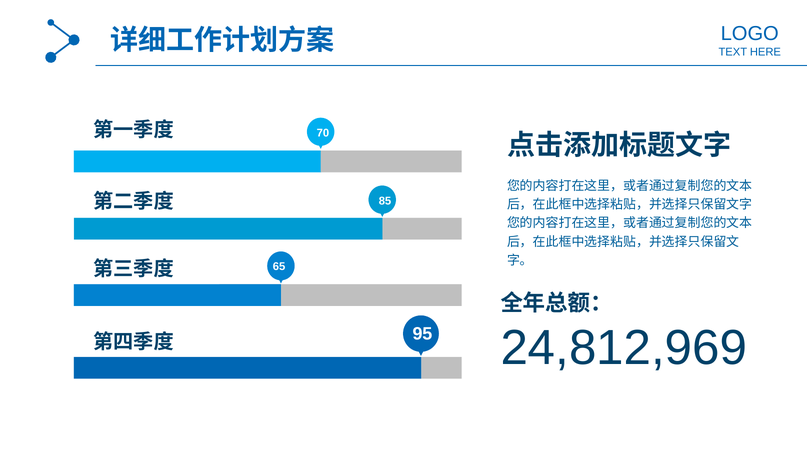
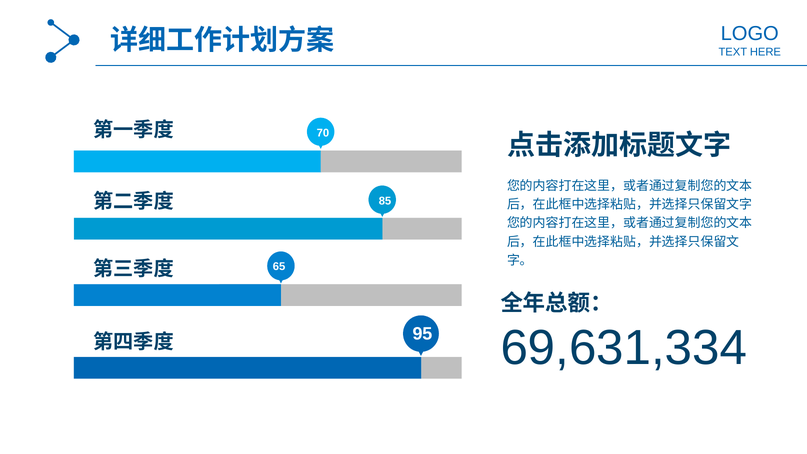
24,812,969: 24,812,969 -> 69,631,334 (624, 348)
